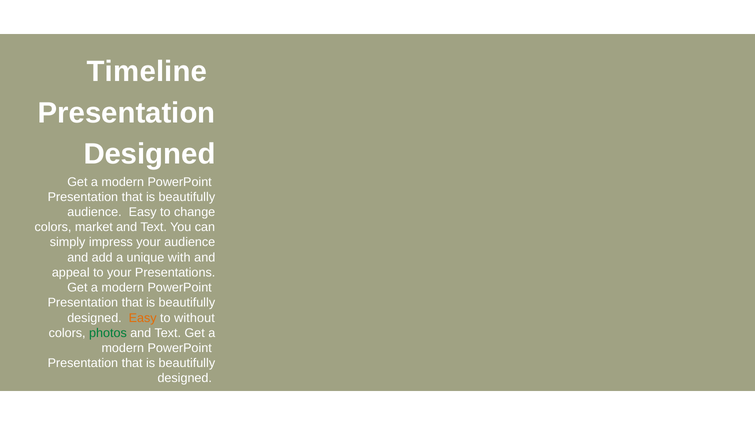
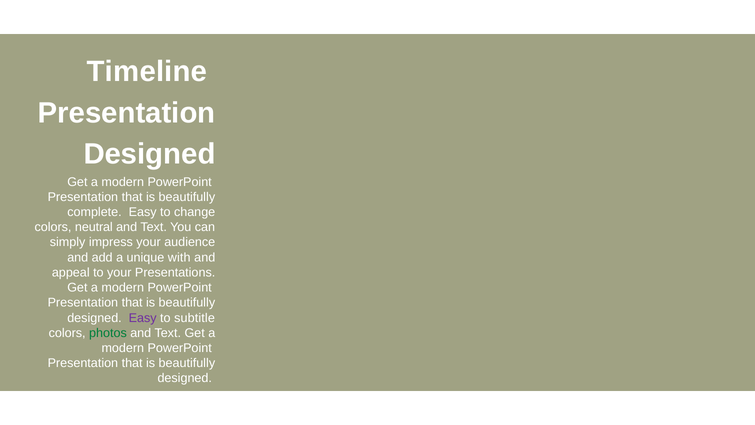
audience: audience -> complete (94, 212)
market: market -> neutral (94, 227)
Easy colour: orange -> purple (143, 318)
without: without -> subtitle (195, 318)
